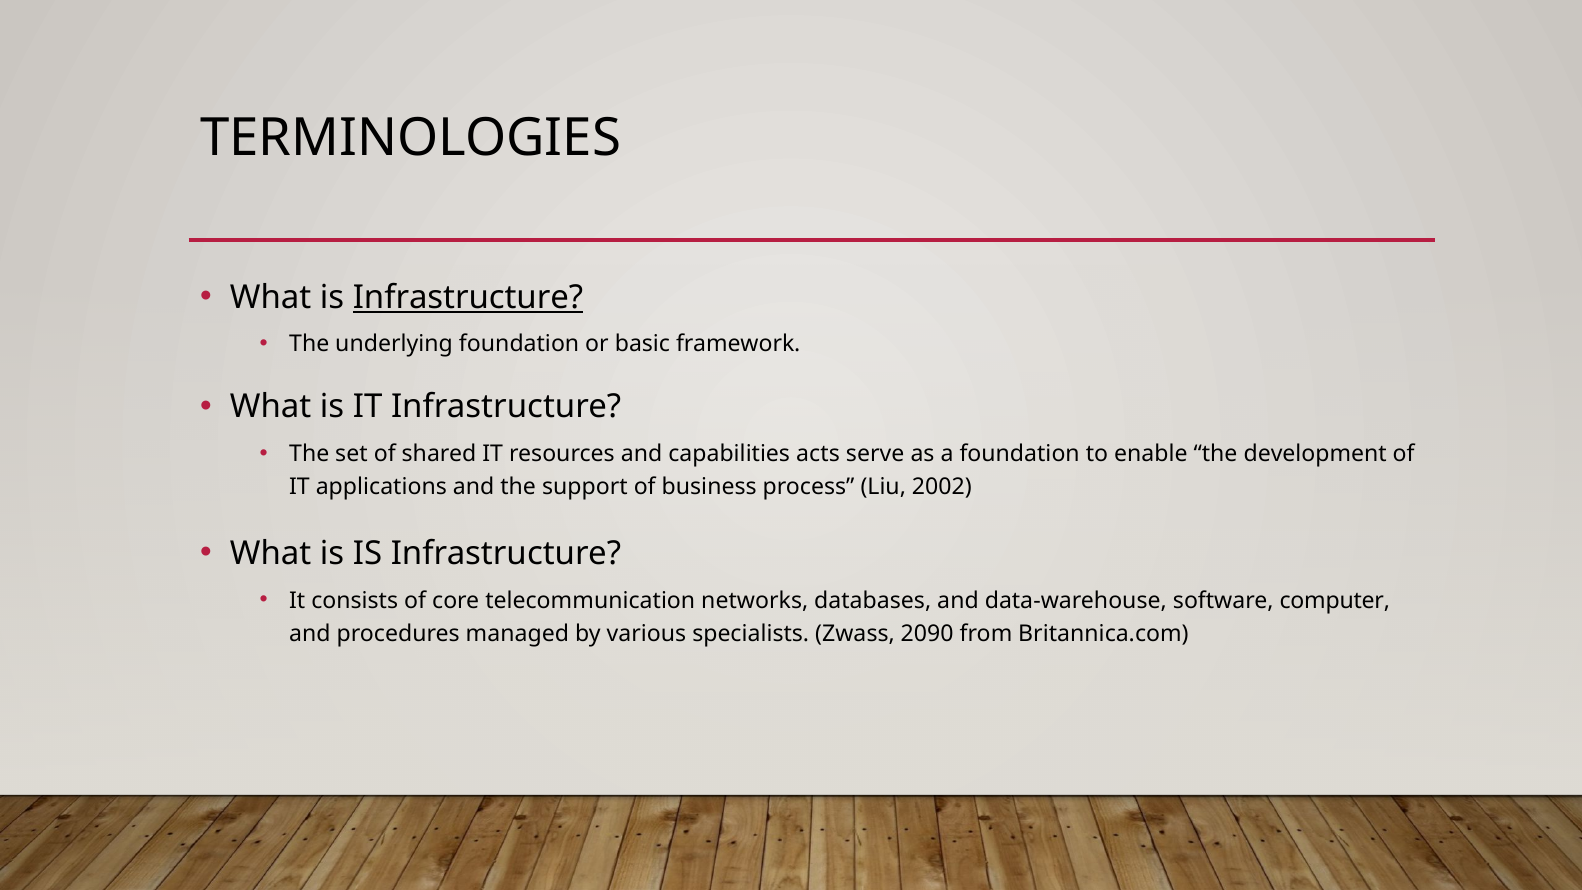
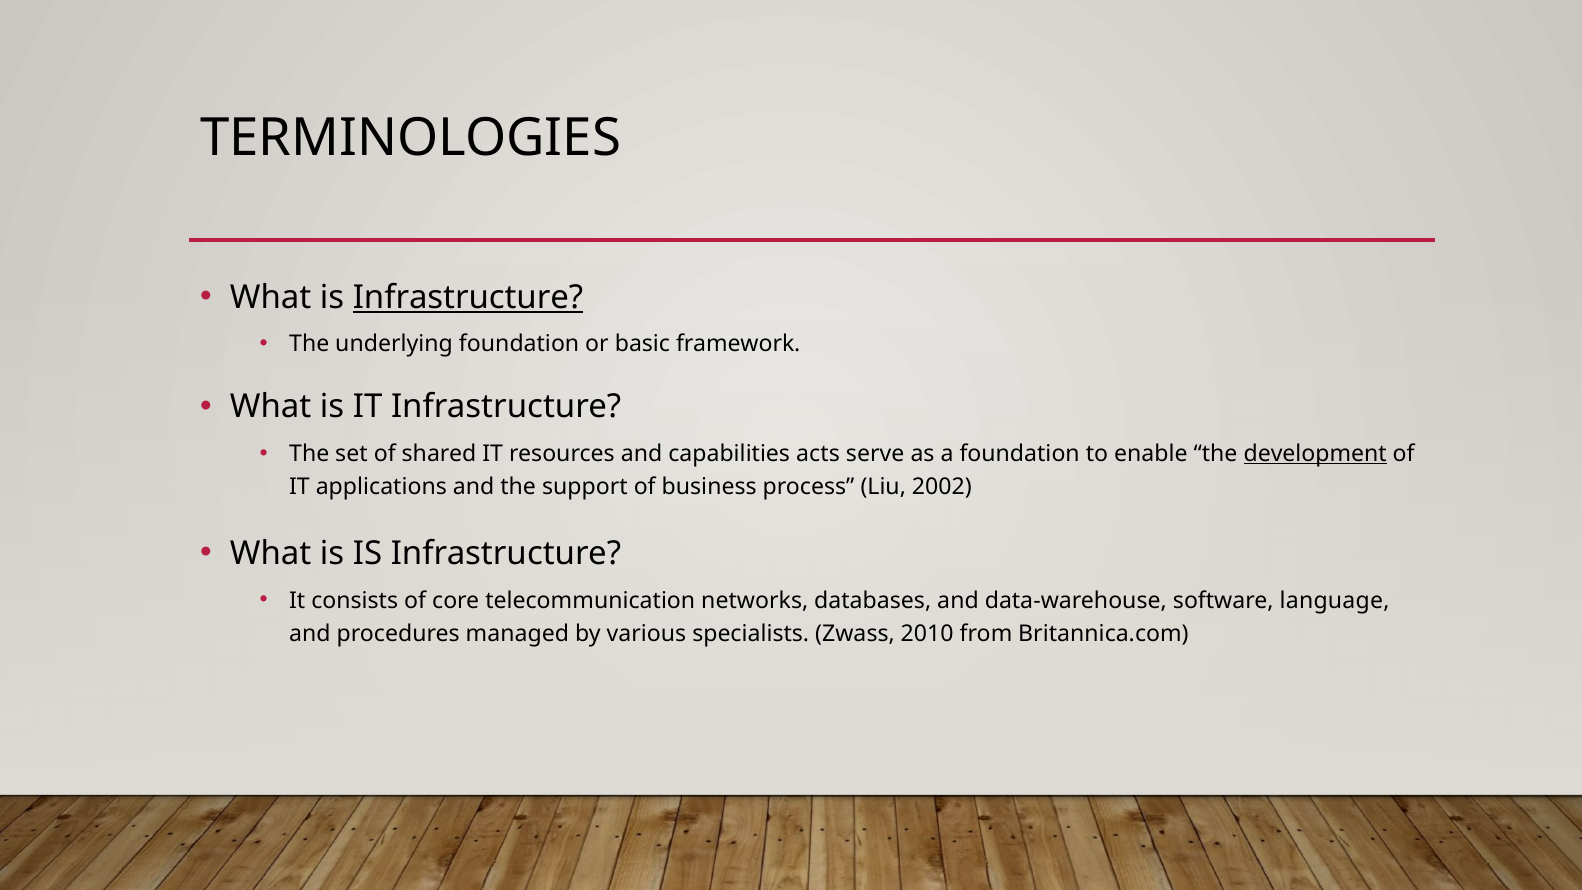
development underline: none -> present (1315, 454)
computer: computer -> language (1335, 600)
2090: 2090 -> 2010 (927, 634)
